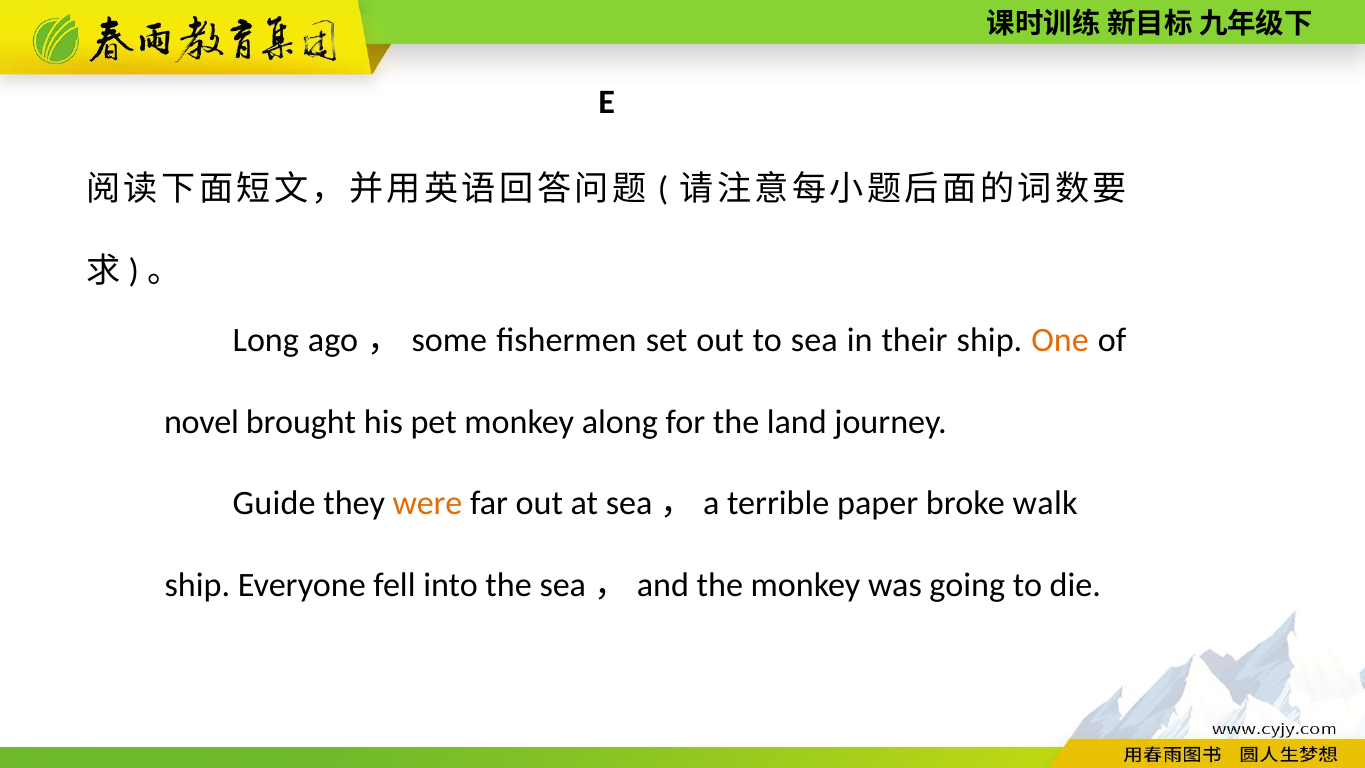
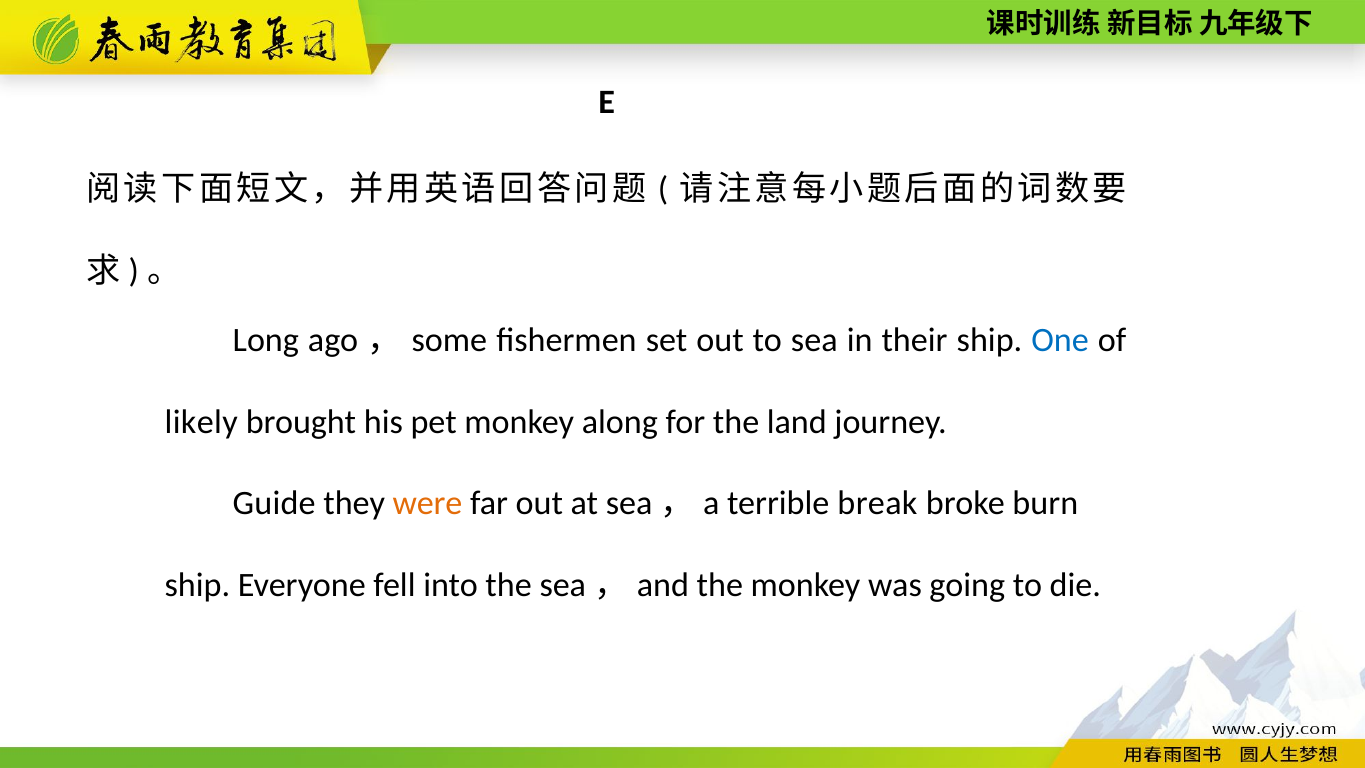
One colour: orange -> blue (1060, 340)
novel: novel -> likely (201, 422)
paper: paper -> break (877, 504)
walk: walk -> burn (1045, 504)
